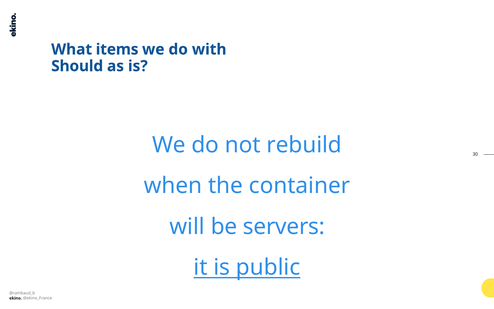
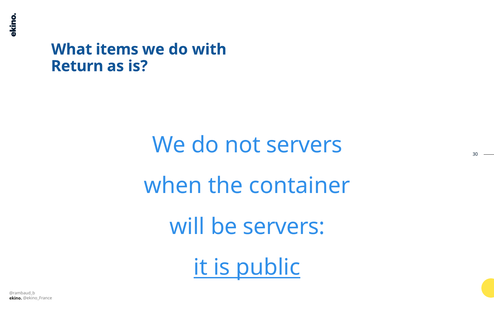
Should: Should -> Return (77, 66)
not rebuild: rebuild -> servers (304, 145)
